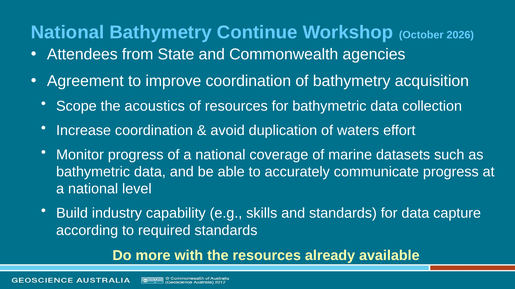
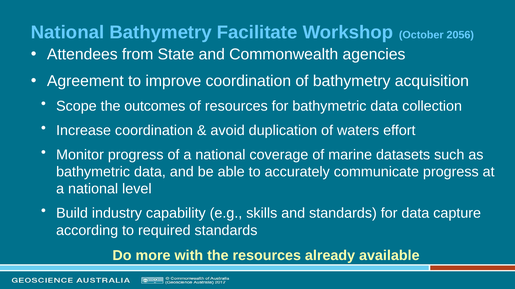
Continue: Continue -> Facilitate (257, 33)
2026: 2026 -> 2056 (460, 35)
acoustics: acoustics -> outcomes (155, 106)
